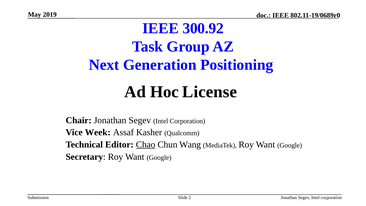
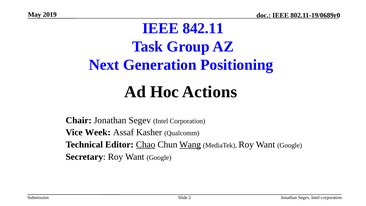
300.92: 300.92 -> 842.11 (203, 28)
License: License -> Actions (210, 92)
Wang underline: none -> present (190, 145)
